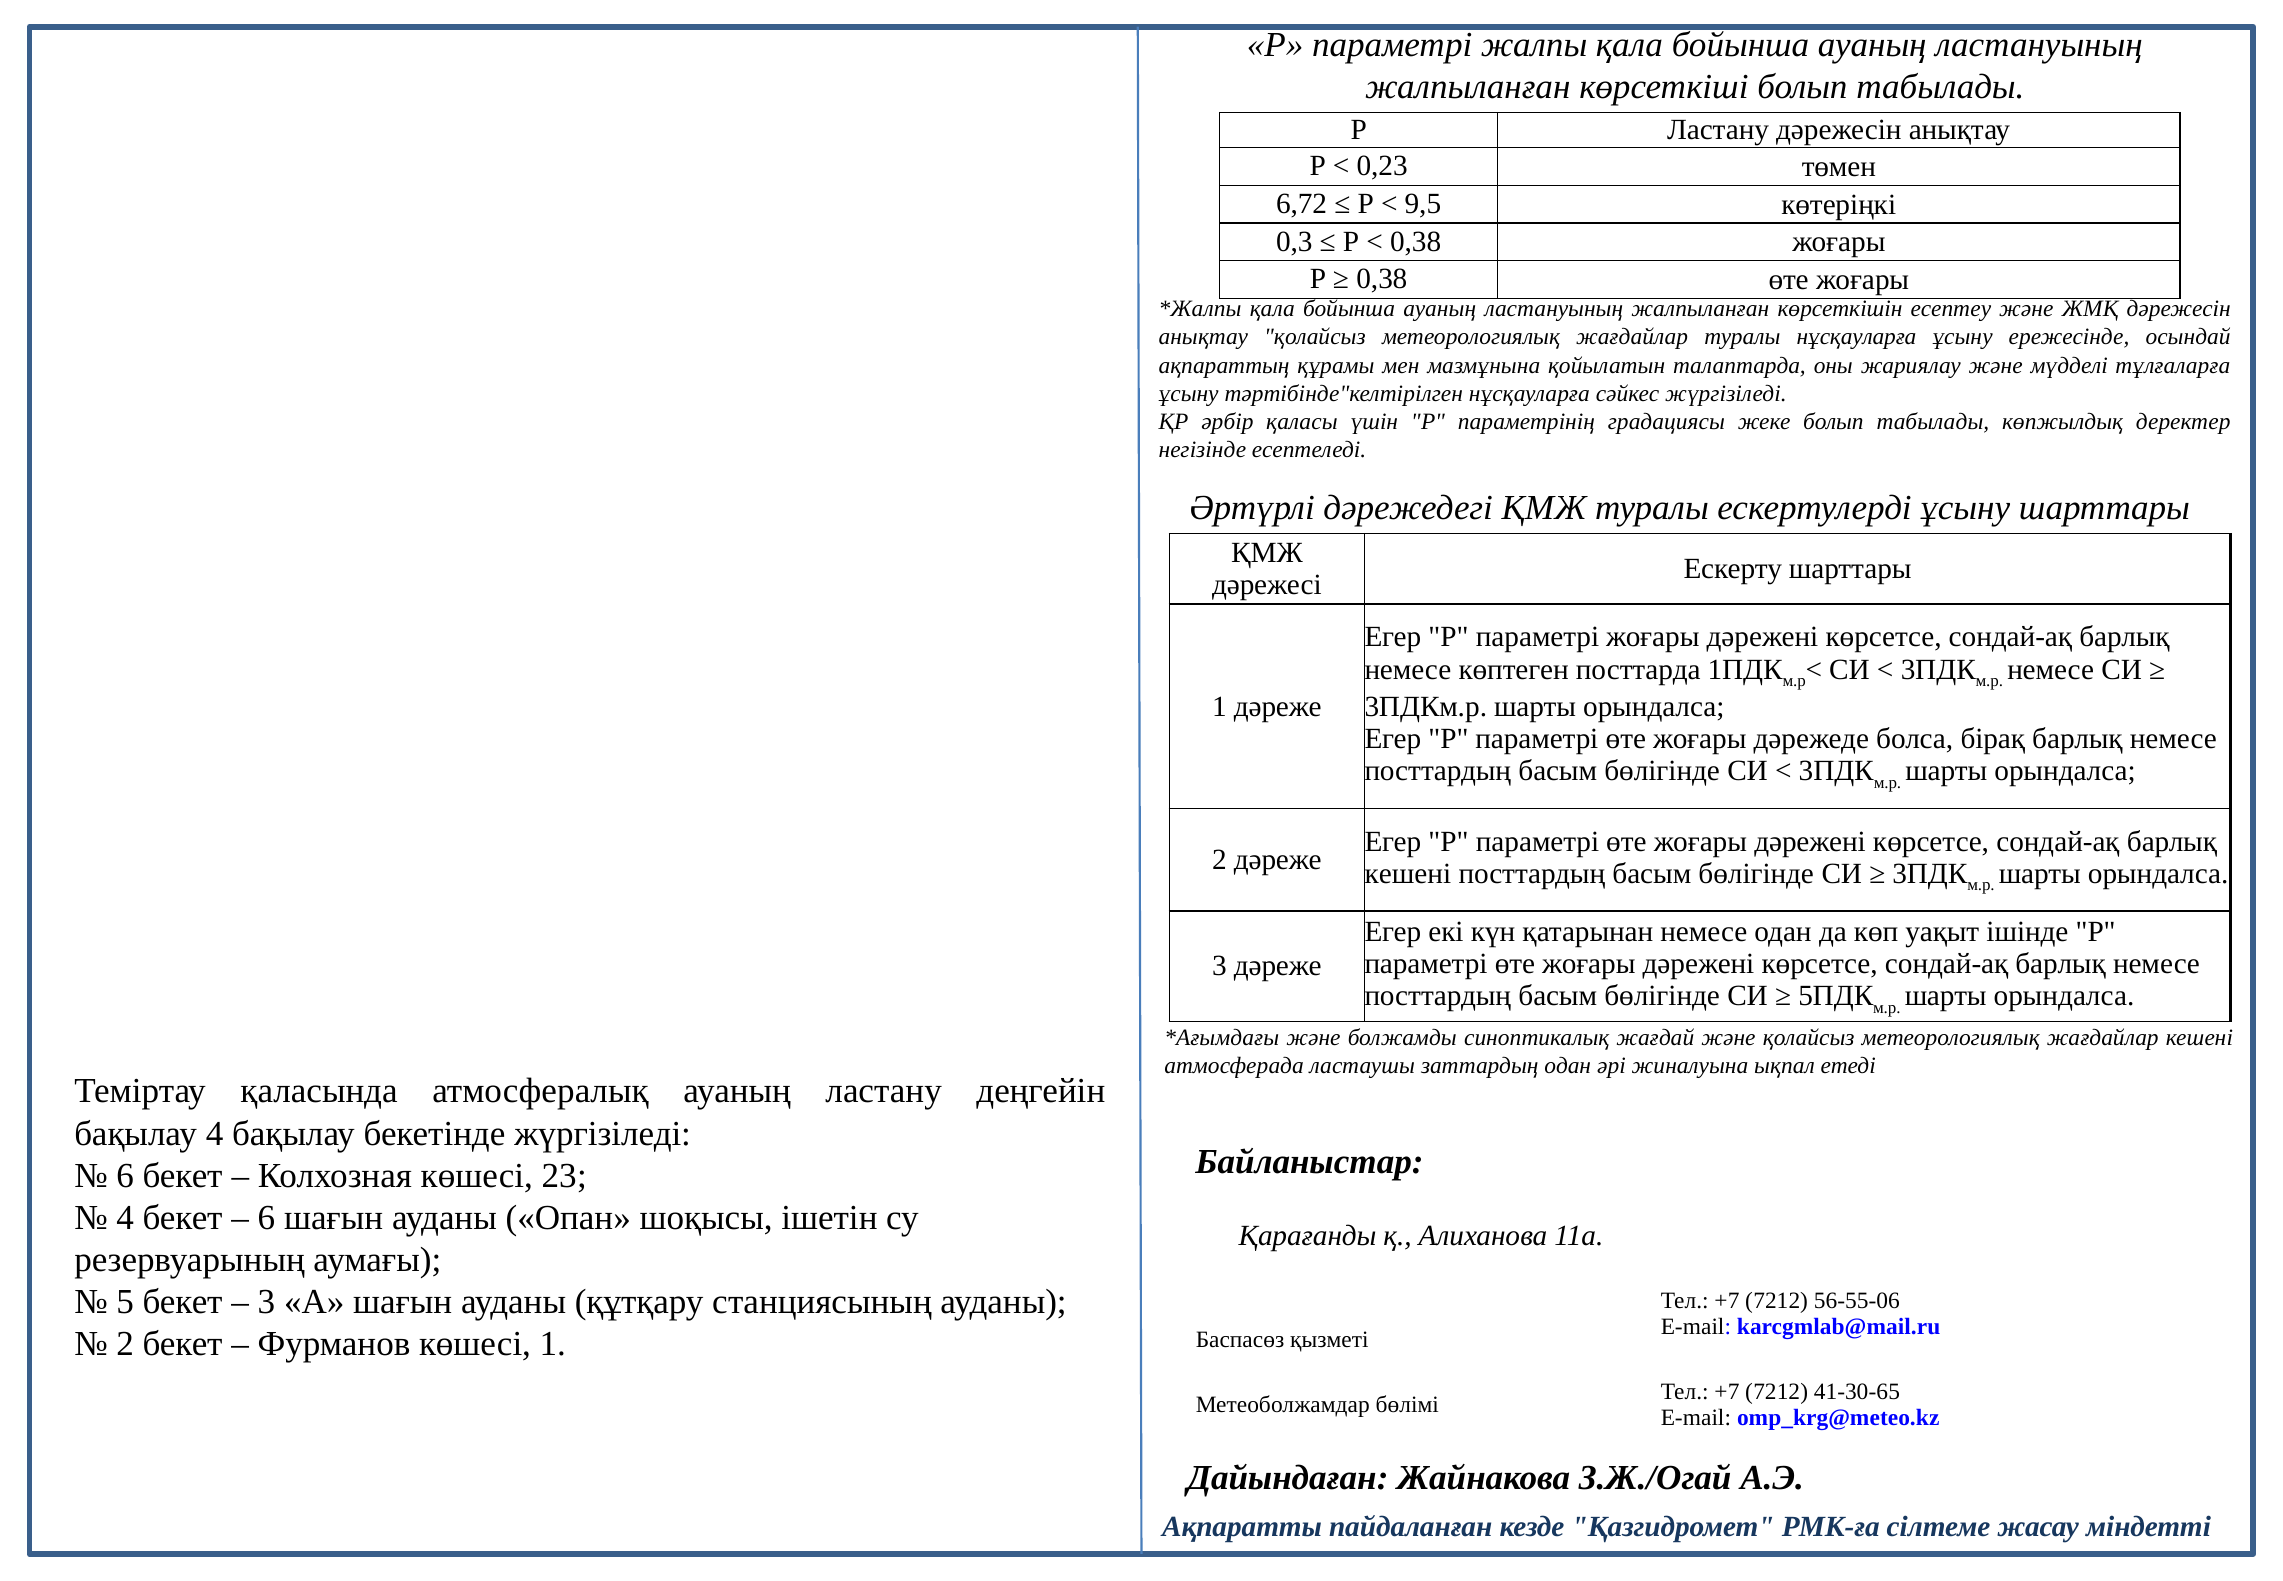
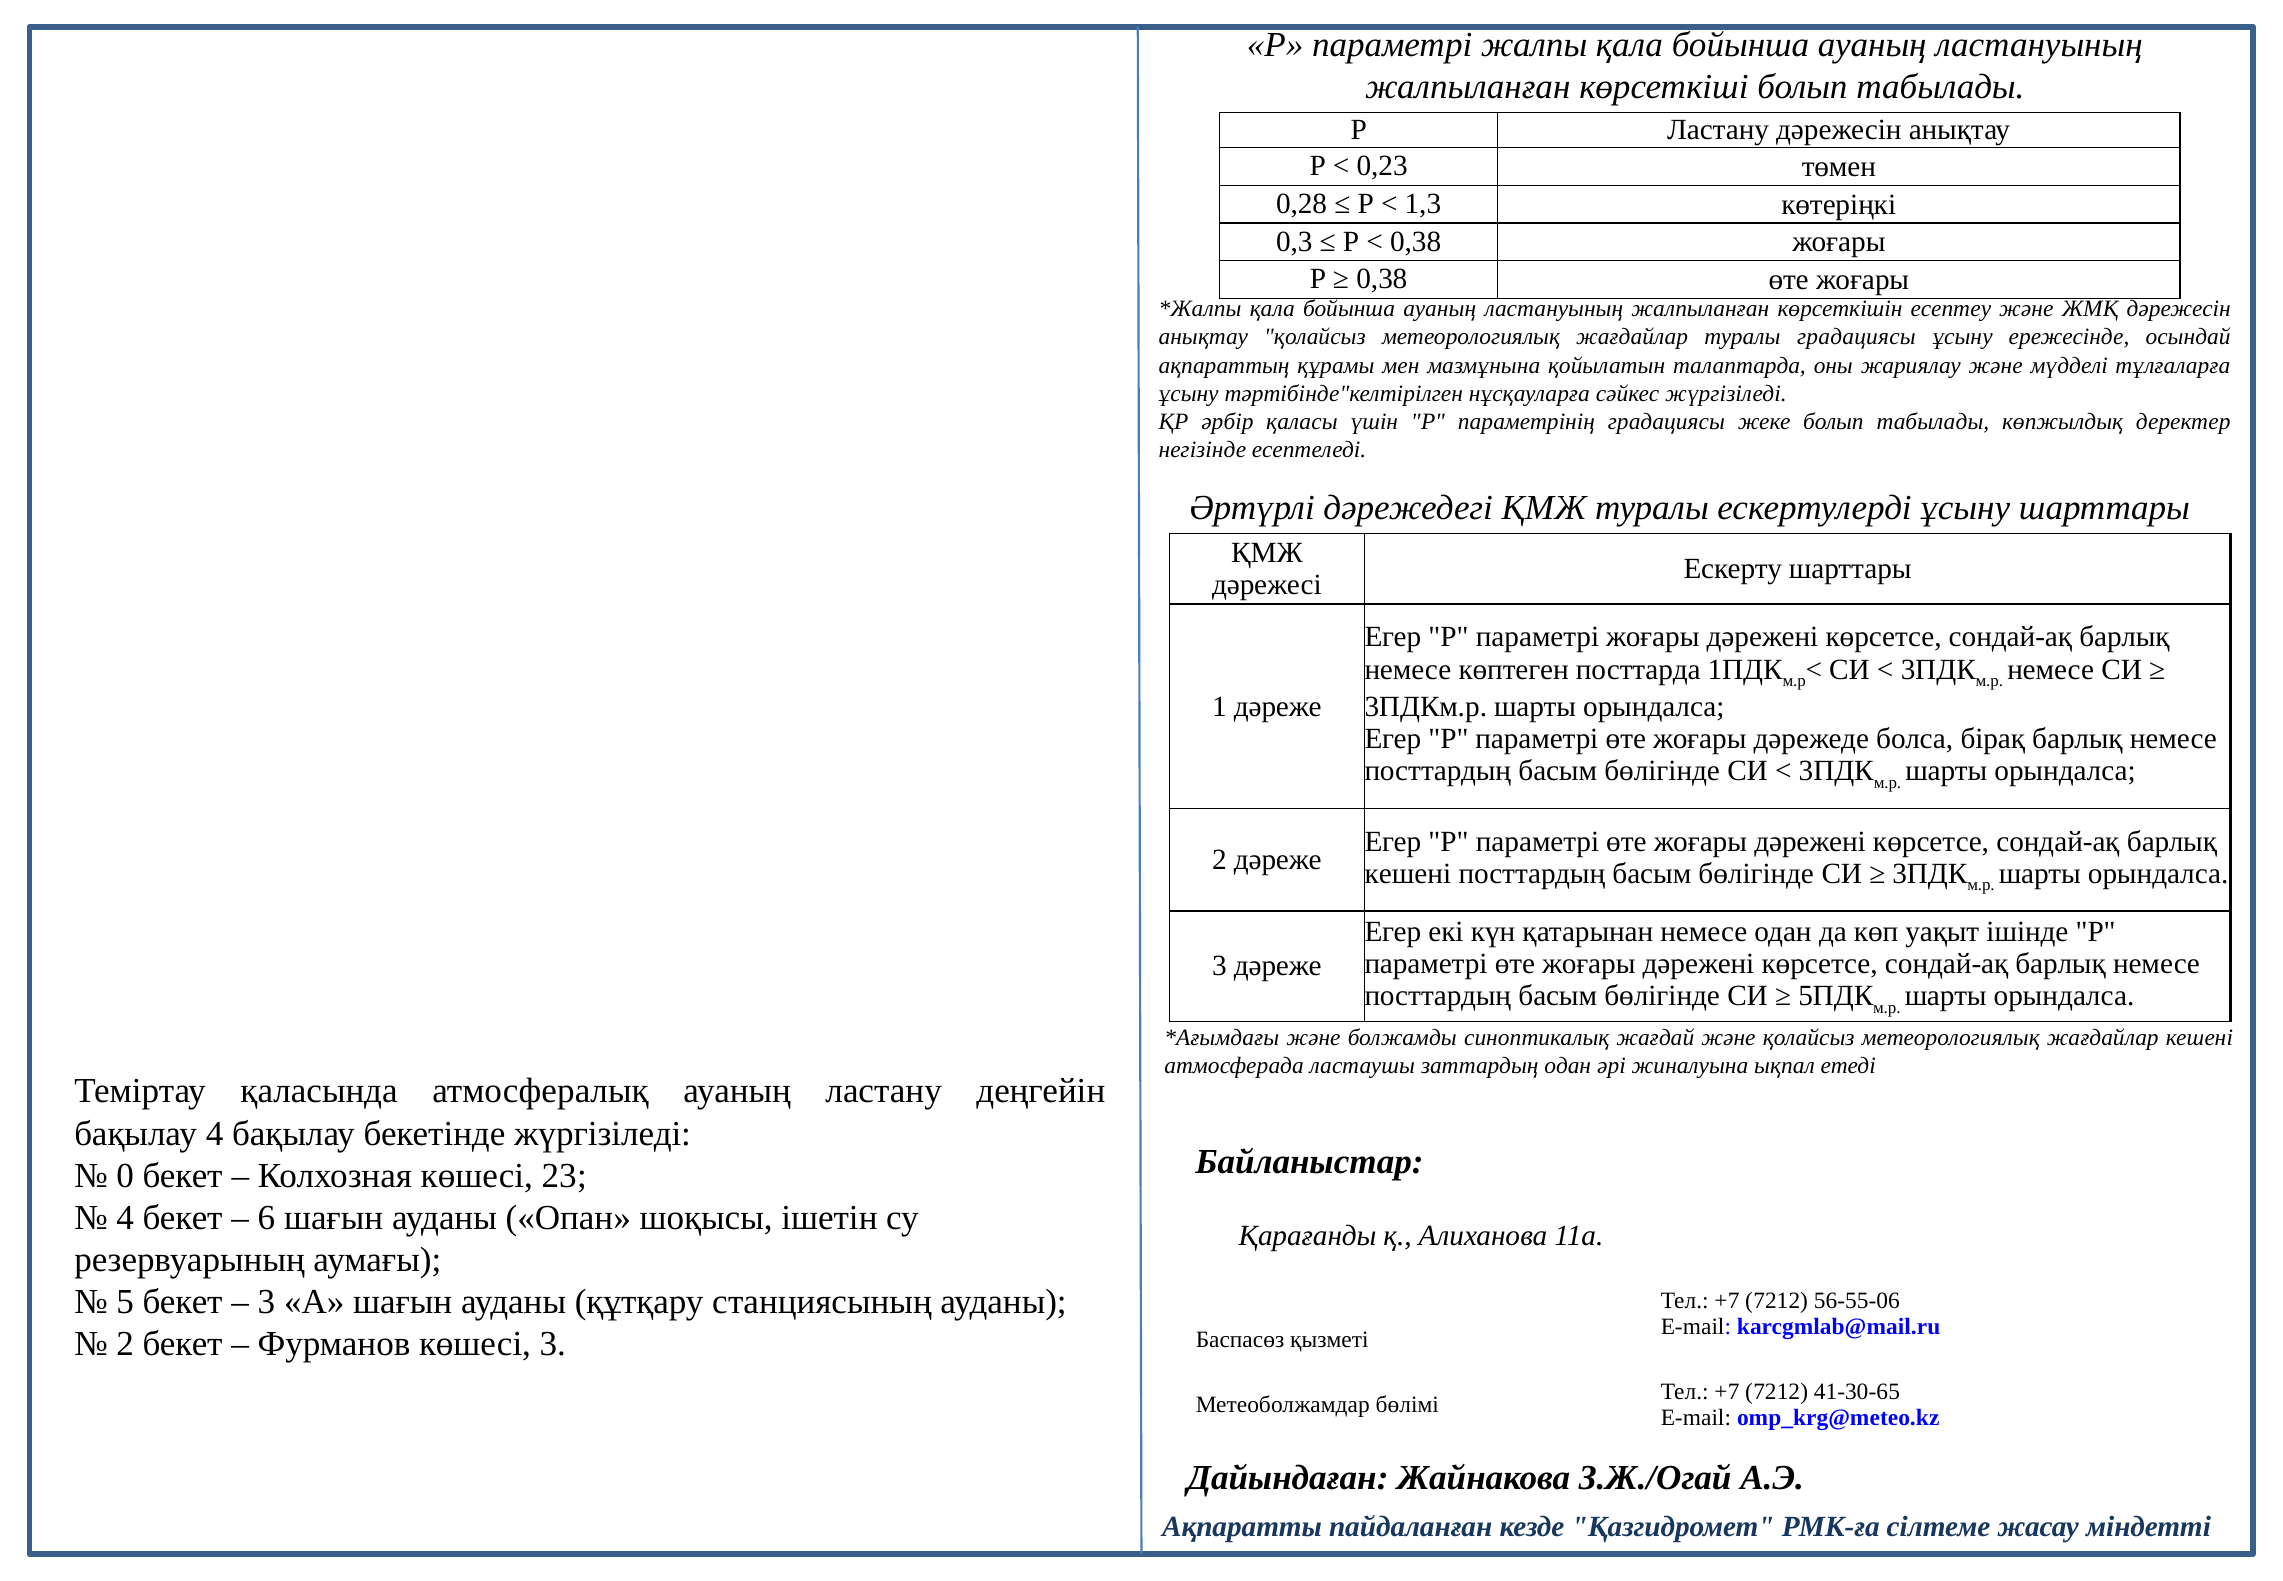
6,72: 6,72 -> 0,28 (1302, 204)
9,5: 9,5 -> 1,3 (1423, 204)
туралы нұсқауларға: нұсқауларға -> градациясы (1856, 337)
6: 6 -> 0 (125, 1175)
көшесі 1: 1 -> 3 (553, 1344)
